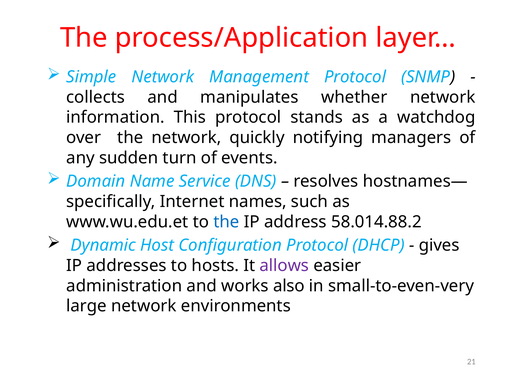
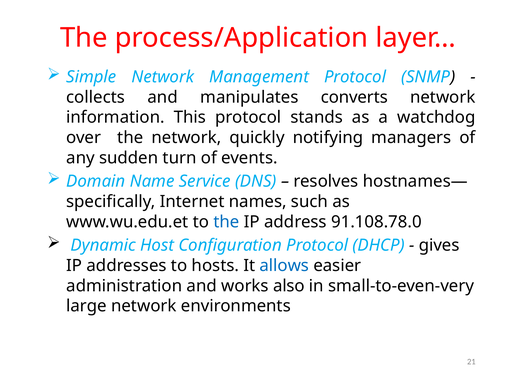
whether: whether -> converts (354, 97)
58.014.88.2: 58.014.88.2 -> 91.108.78.0 (376, 222)
allows colour: purple -> blue (284, 266)
